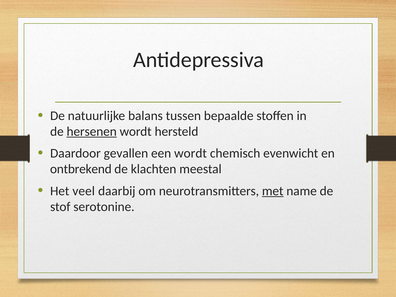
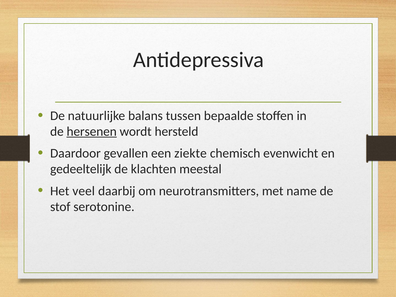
een wordt: wordt -> ziekte (191, 153)
ontbrekend: ontbrekend -> gedeeltelijk (81, 169)
met underline: present -> none (273, 191)
